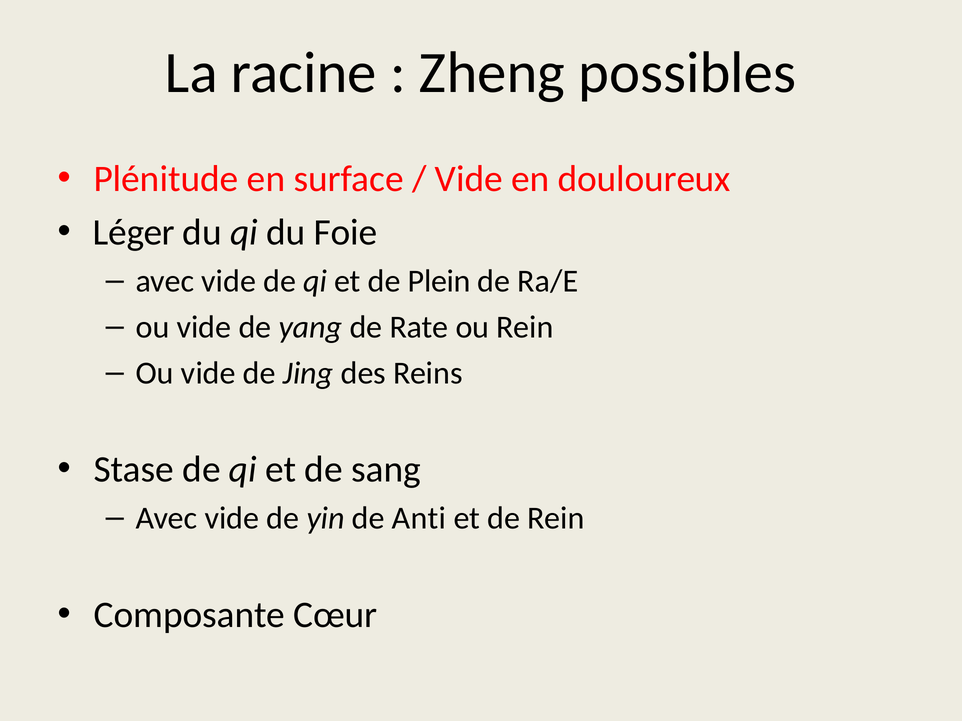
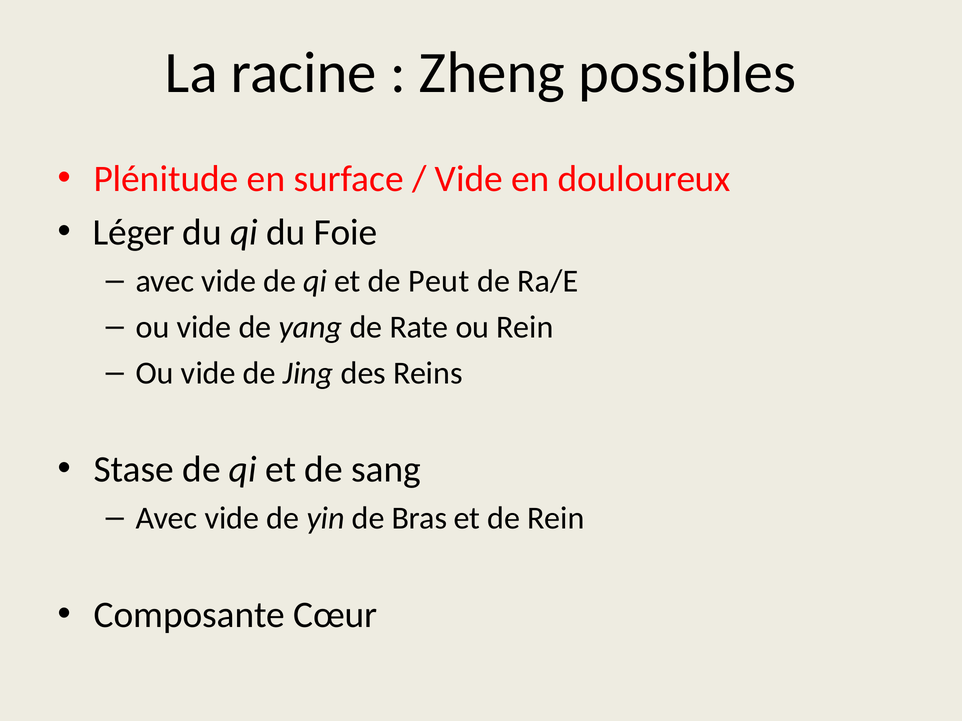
Plein: Plein -> Peut (439, 281)
Anti: Anti -> Bras (419, 519)
